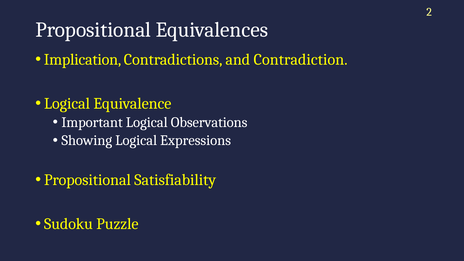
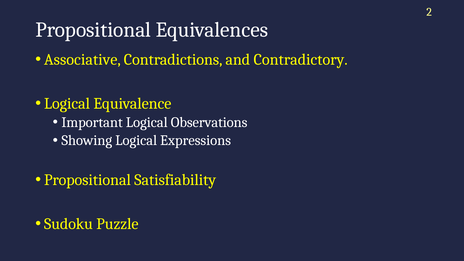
Implication: Implication -> Associative (82, 59)
Contradiction: Contradiction -> Contradictory (301, 59)
